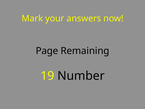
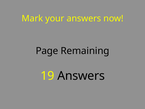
19 Number: Number -> Answers (81, 76)
